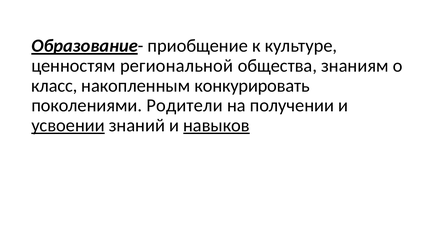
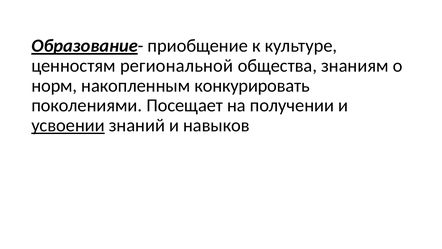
класс: класс -> норм (54, 85)
Родители: Родители -> Посещает (185, 105)
навыков underline: present -> none (216, 125)
